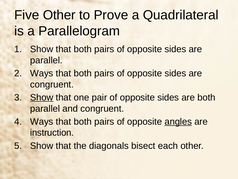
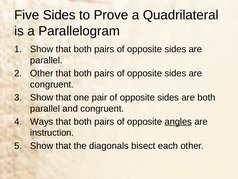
Five Other: Other -> Sides (59, 15)
Ways: Ways -> Other (42, 73)
Show underline: present -> none (42, 97)
